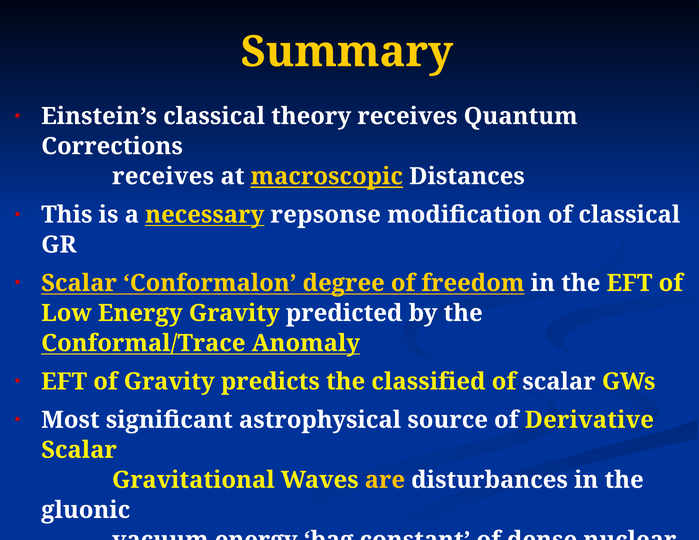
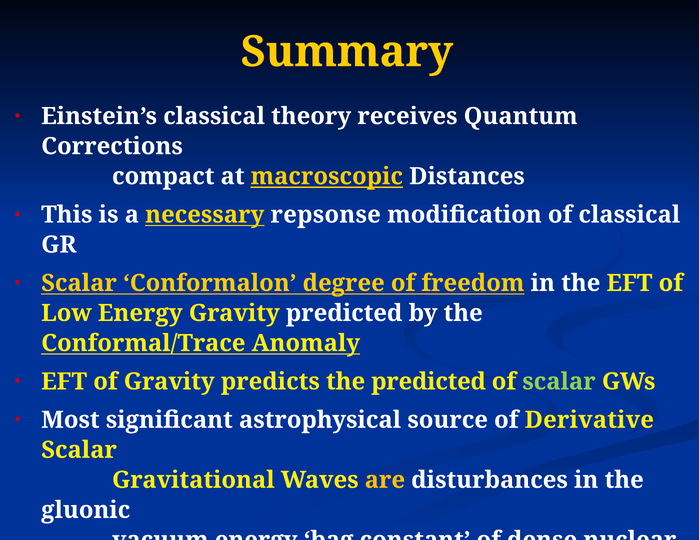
receives: receives -> compact (163, 176)
the classified: classified -> predicted (429, 382)
scalar colour: white -> light green (559, 382)
